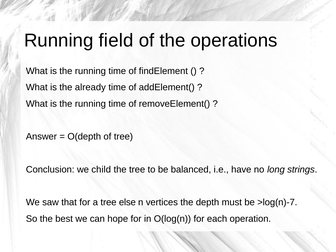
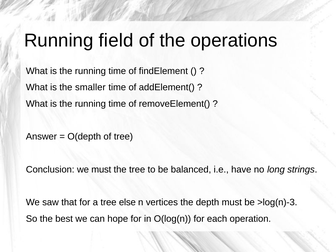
already: already -> smaller (90, 87)
we child: child -> must (101, 169)
>log(n)-7: >log(n)-7 -> >log(n)-3 (277, 202)
